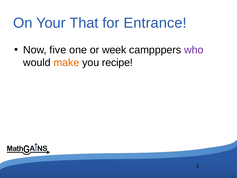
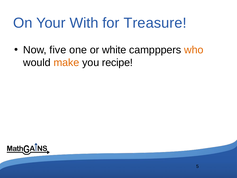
That: That -> With (84, 23)
Entrance: Entrance -> Treasure (155, 23)
week: week -> white (114, 50)
who colour: purple -> orange (194, 50)
